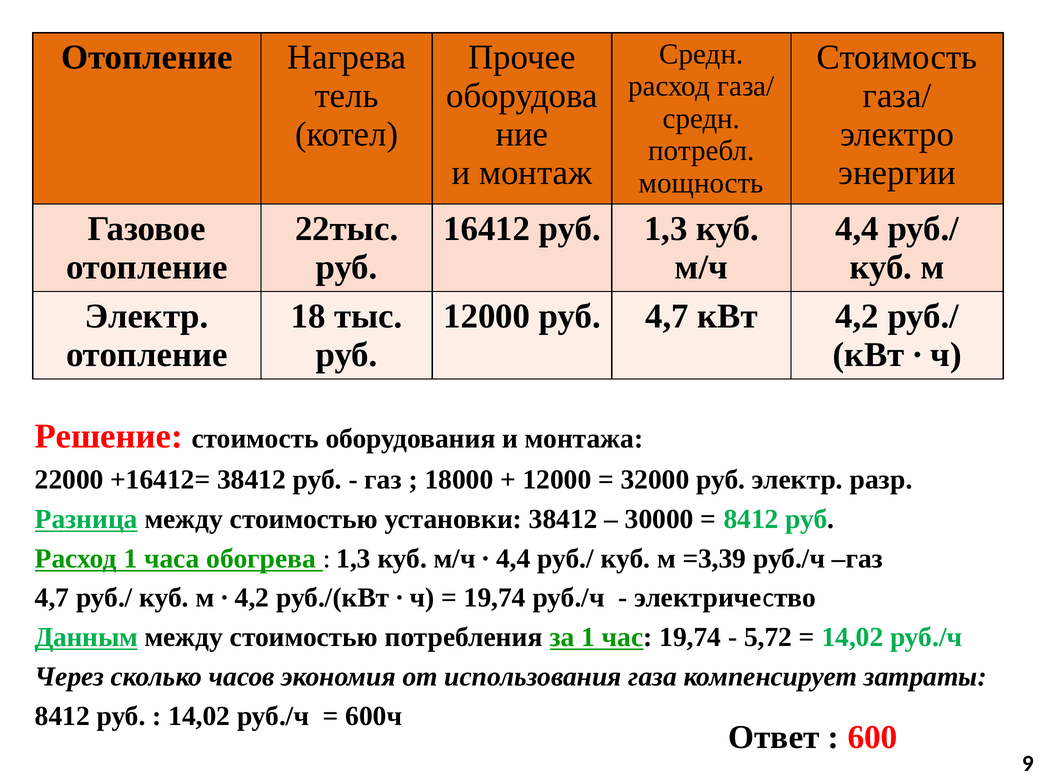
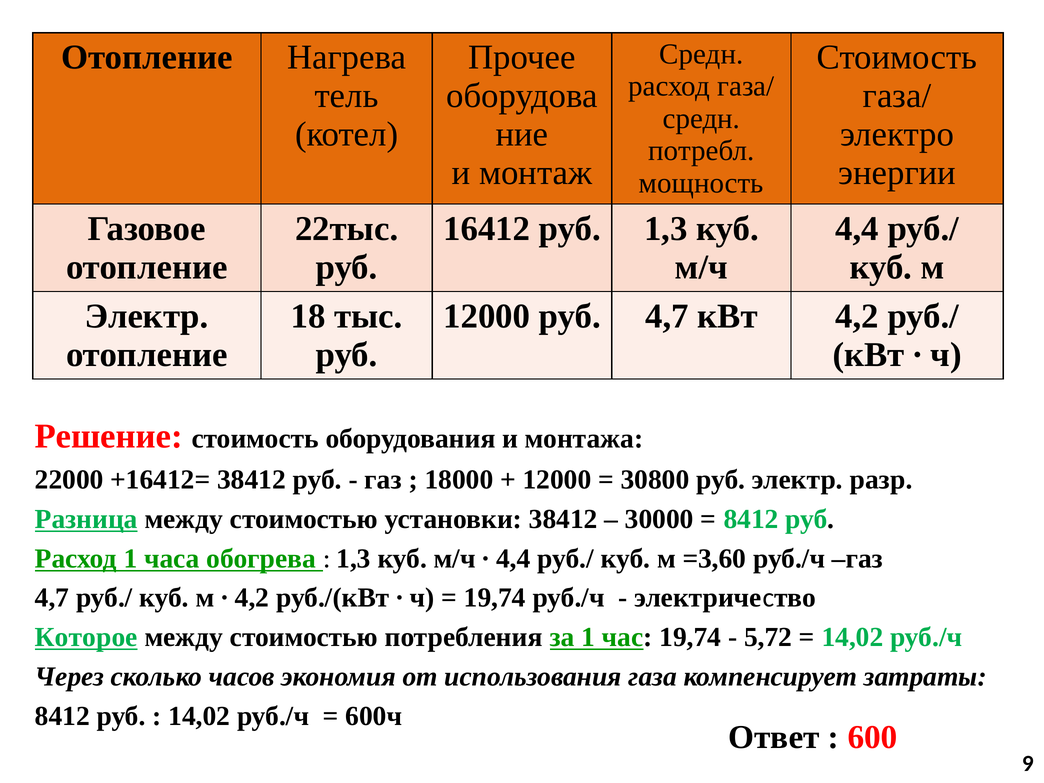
32000: 32000 -> 30800 (655, 480)
=3,39: =3,39 -> =3,60 (714, 558)
Данным: Данным -> Которое (86, 637)
